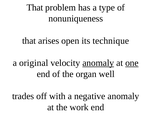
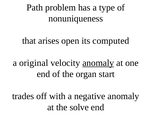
That: That -> Path (35, 7)
technique: technique -> computed (111, 41)
one underline: present -> none (132, 63)
well: well -> start (107, 74)
work: work -> solve (79, 107)
